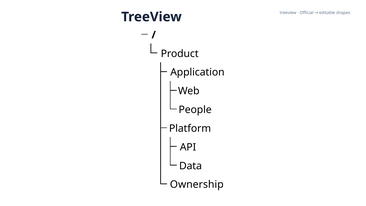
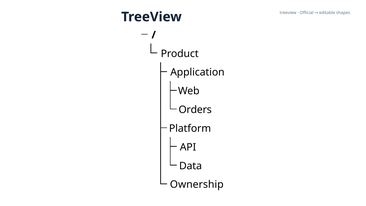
People: People -> Orders (195, 110)
